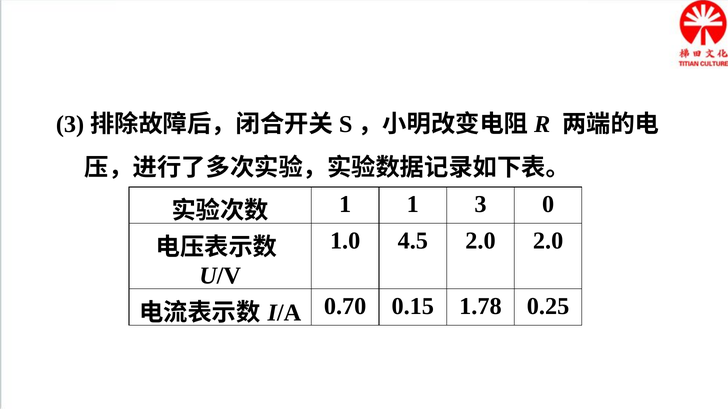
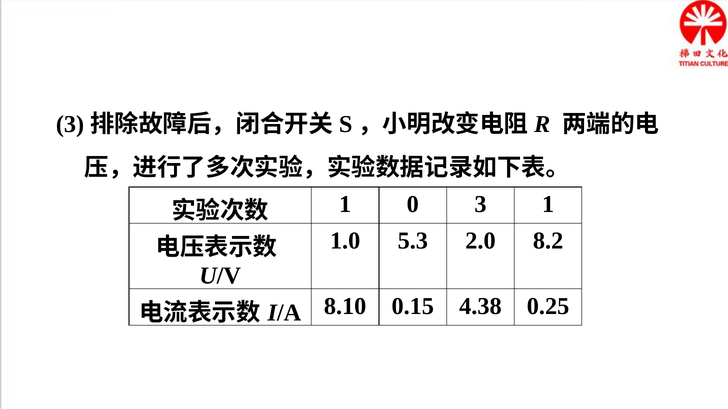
1 1: 1 -> 0 (413, 204)
3 0: 0 -> 1 (548, 204)
4.5: 4.5 -> 5.3 (413, 241)
2.0 2.0: 2.0 -> 8.2 (548, 241)
0.70: 0.70 -> 8.10 (345, 306)
1.78: 1.78 -> 4.38 (480, 306)
